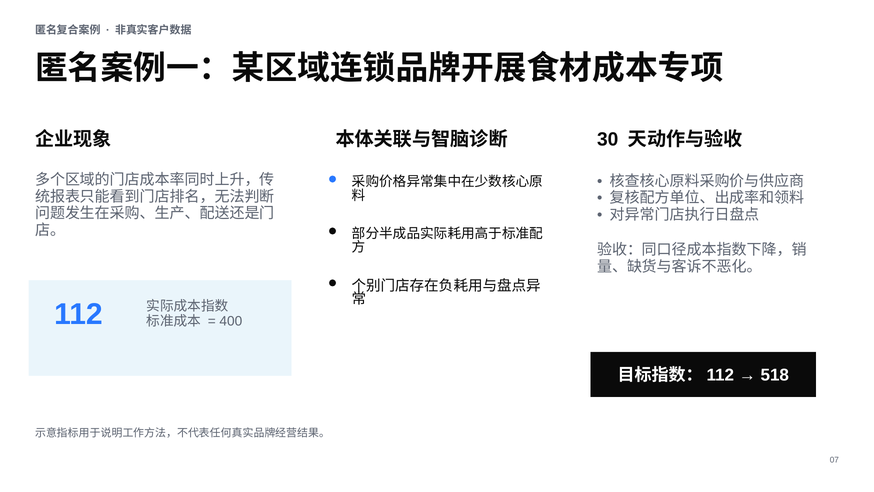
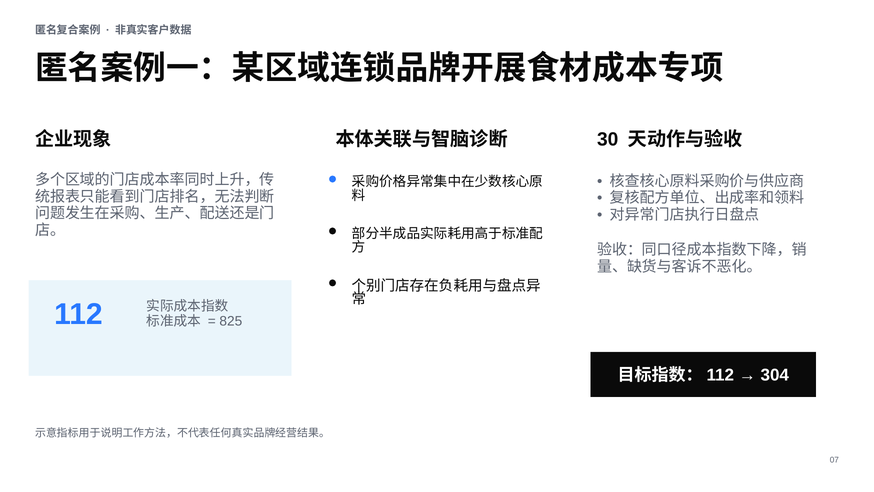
400: 400 -> 825 (231, 321)
518: 518 -> 304 (775, 375)
